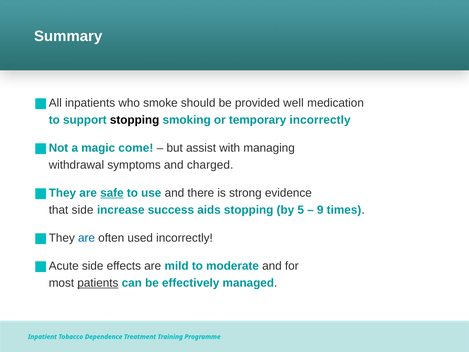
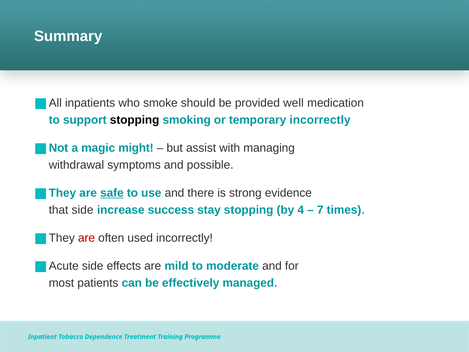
come: come -> might (136, 148)
charged: charged -> possible (210, 165)
aids: aids -> stay (209, 210)
5: 5 -> 4 (301, 210)
9: 9 -> 7 (320, 210)
are colour: blue -> red (87, 238)
patients underline: present -> none (98, 283)
